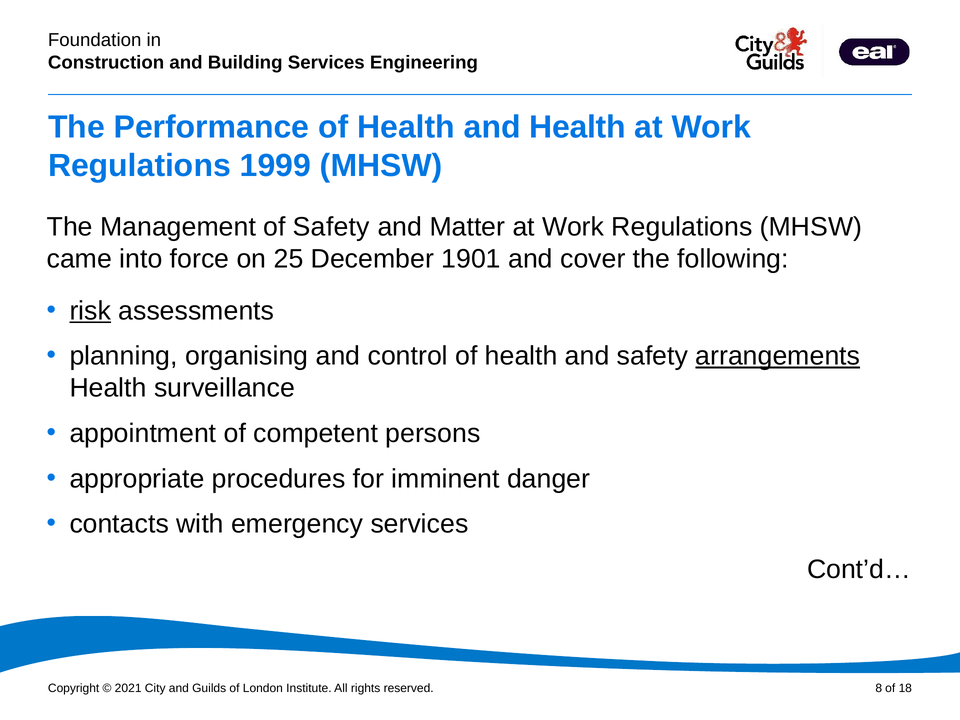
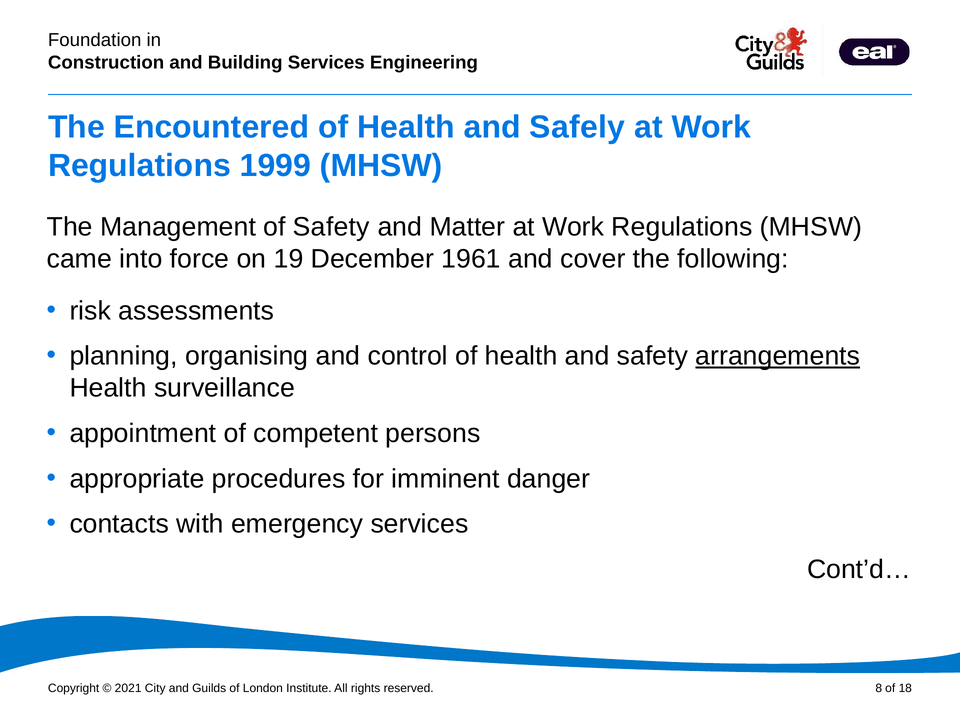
Performance: Performance -> Encountered (211, 127)
and Health: Health -> Safely (577, 127)
25: 25 -> 19 (289, 259)
1901: 1901 -> 1961 (471, 259)
risk underline: present -> none (90, 311)
